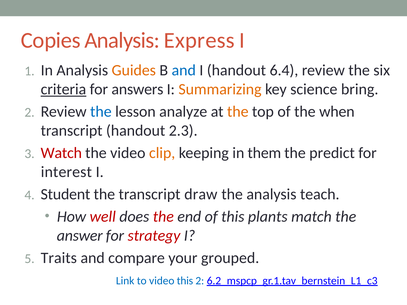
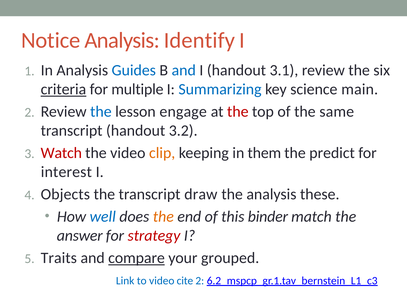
Copies: Copies -> Notice (51, 41)
Express: Express -> Identify (199, 41)
Guides colour: orange -> blue (134, 70)
6.4: 6.4 -> 3.1 (284, 70)
answers: answers -> multiple (137, 89)
Summarizing colour: orange -> blue (220, 89)
bring: bring -> main (360, 89)
analyze: analyze -> engage (183, 112)
the colour: orange -> red (238, 112)
when: when -> same (337, 112)
2.3: 2.3 -> 3.2 (183, 131)
Student: Student -> Objects (65, 195)
teach: teach -> these (320, 195)
well colour: red -> blue (103, 217)
the colour: red -> orange (163, 217)
plants: plants -> binder (268, 217)
compare underline: none -> present (137, 258)
video this: this -> cite (185, 281)
